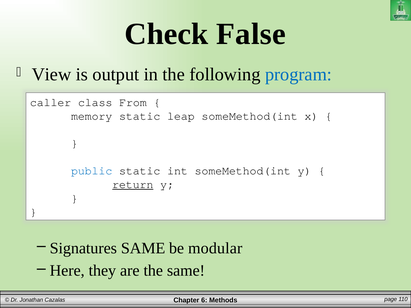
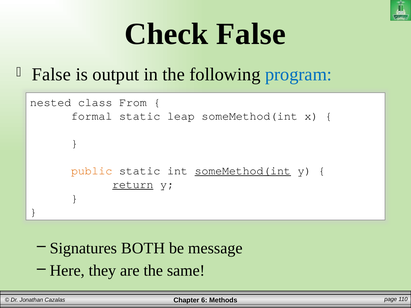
View: View -> False (51, 75)
caller: caller -> nested (51, 102)
memory: memory -> formal (92, 116)
public colour: blue -> orange (92, 171)
someMethod(int underline: none -> present (243, 171)
Signatures SAME: SAME -> BOTH (143, 249)
modular: modular -> message (215, 249)
